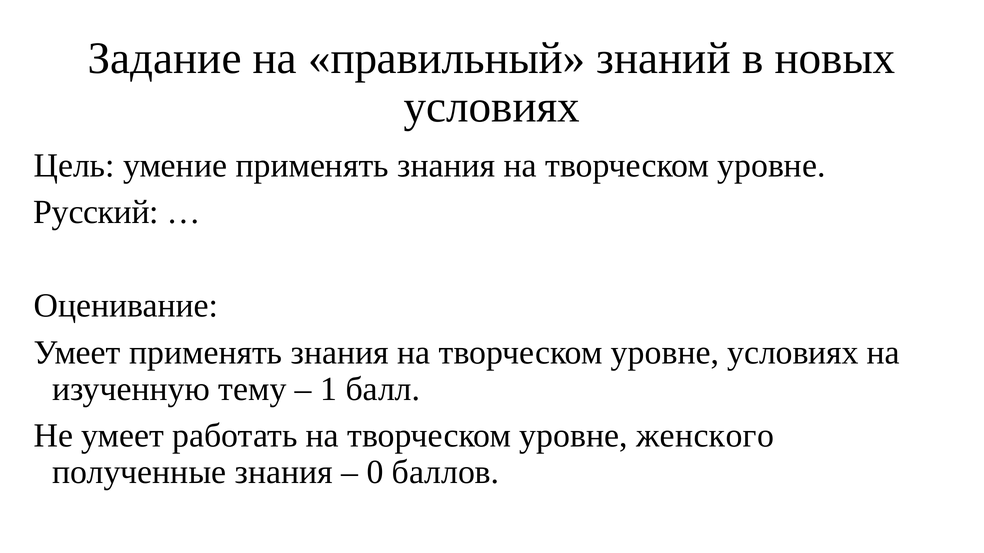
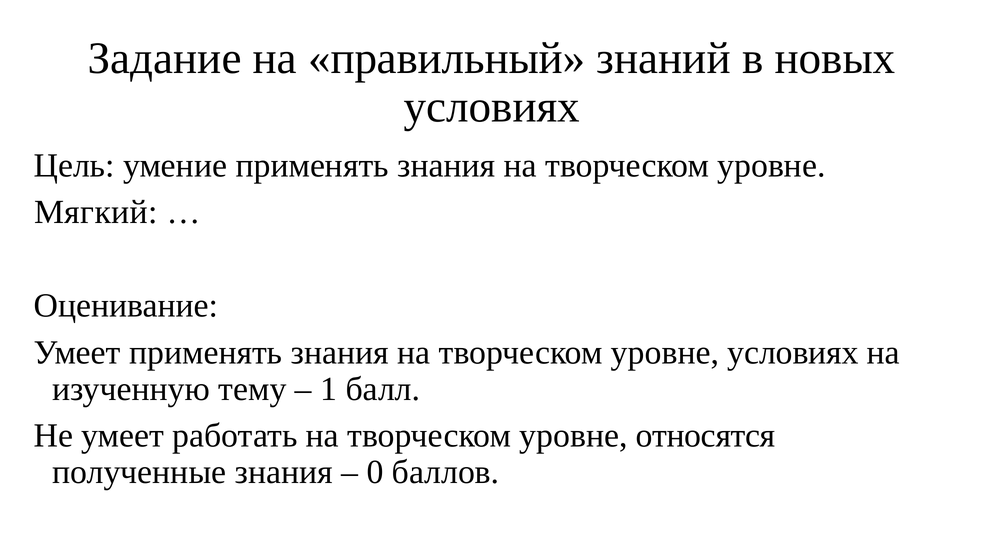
Русский: Русский -> Мягкий (96, 212)
женского: женского -> относятся (705, 436)
